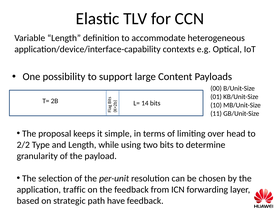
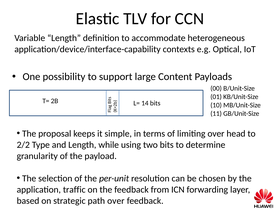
path have: have -> over (116, 201)
